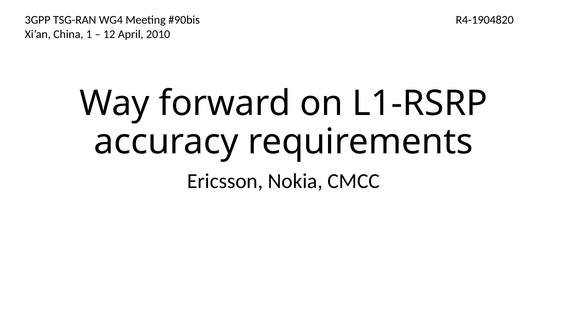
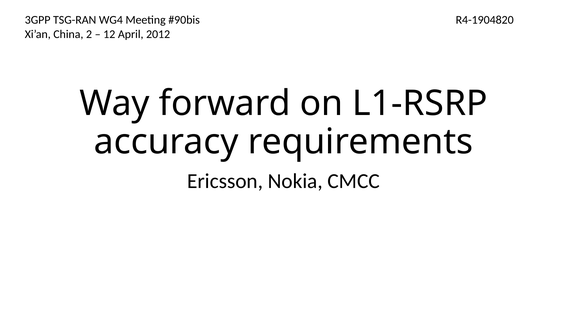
1: 1 -> 2 (89, 34)
2010: 2010 -> 2012 (158, 34)
